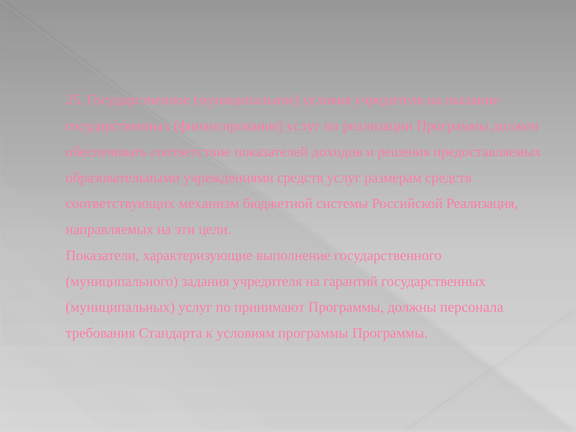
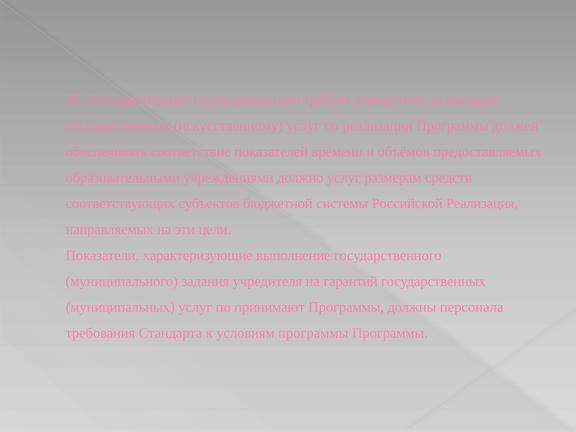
условия: условия -> требует (327, 100)
финансирование: финансирование -> искусственному (228, 126)
доходов: доходов -> времени (337, 152)
решения: решения -> объёмов (404, 152)
учреждениями средств: средств -> должно (300, 178)
механизм: механизм -> субъектов (209, 204)
